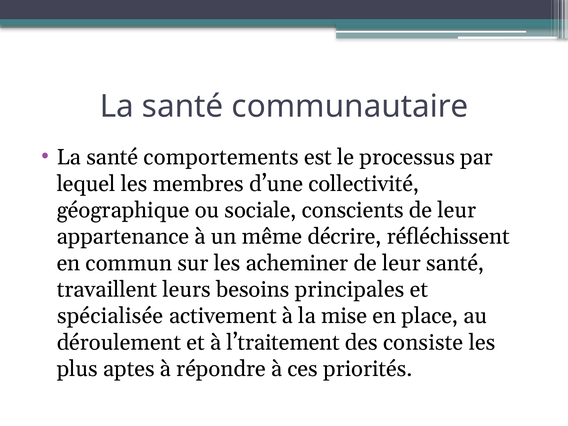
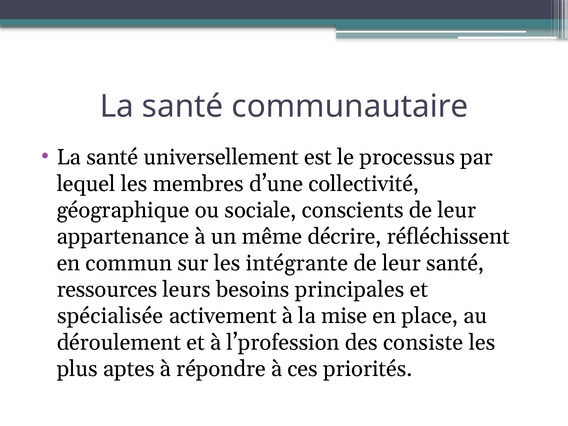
comportements: comportements -> universellement (221, 157)
acheminer: acheminer -> intégrante (297, 263)
travaillent: travaillent -> ressources (107, 290)
l’traitement: l’traitement -> l’profession (283, 342)
